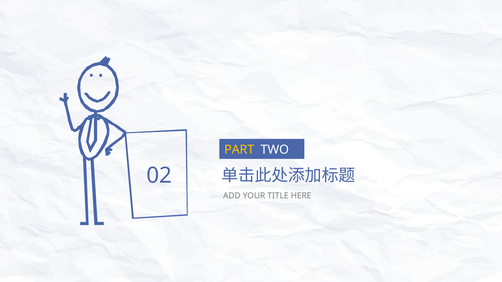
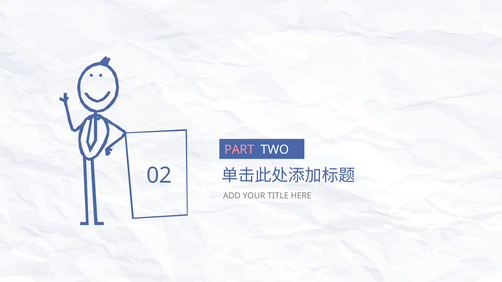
PART colour: yellow -> pink (239, 150)
